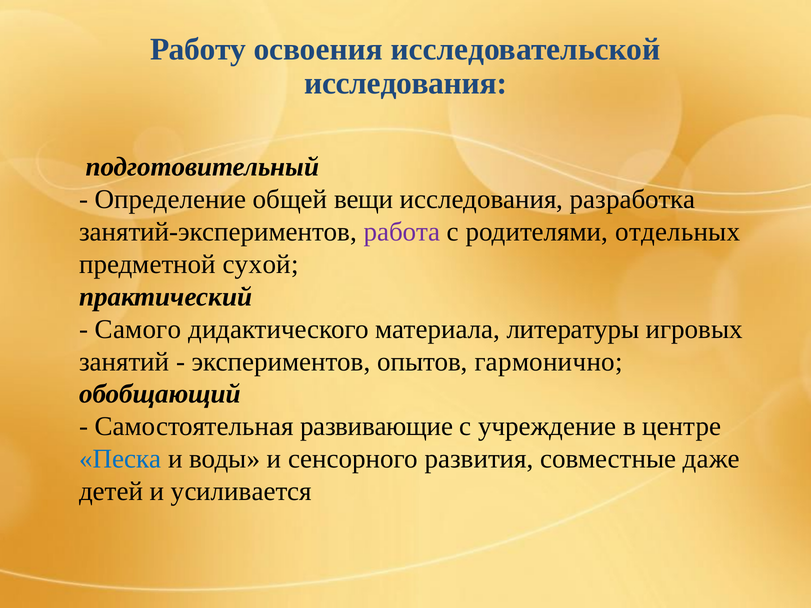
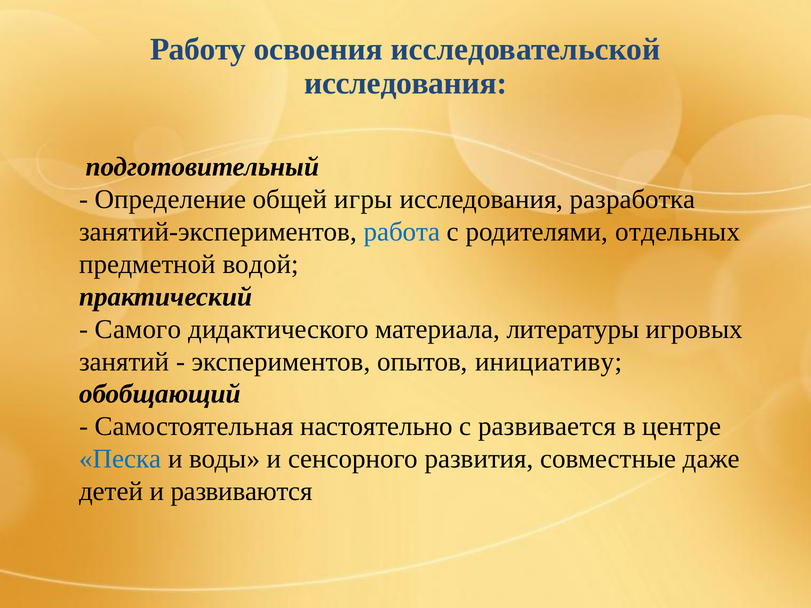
вещи: вещи -> игры (363, 200)
работа colour: purple -> blue (402, 232)
сухой: сухой -> водой (261, 264)
гармонично: гармонично -> инициативу (549, 362)
развивающие: развивающие -> настоятельно (376, 427)
учреждение: учреждение -> развивается (547, 427)
усиливается: усиливается -> развиваются (242, 492)
